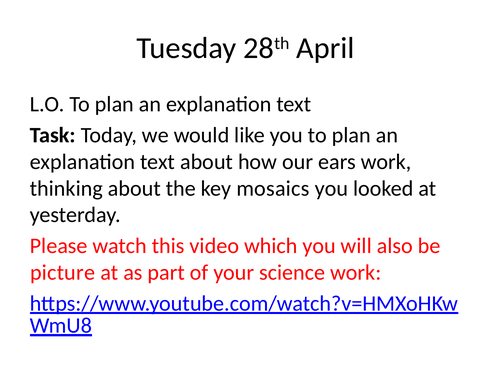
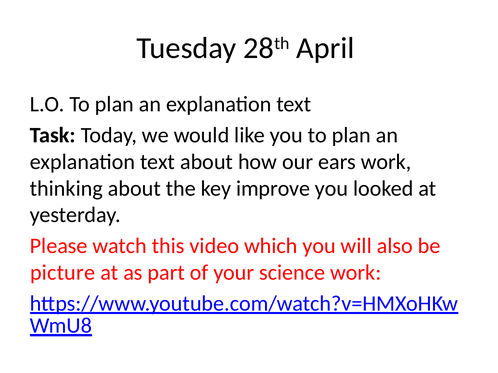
mosaics: mosaics -> improve (273, 189)
